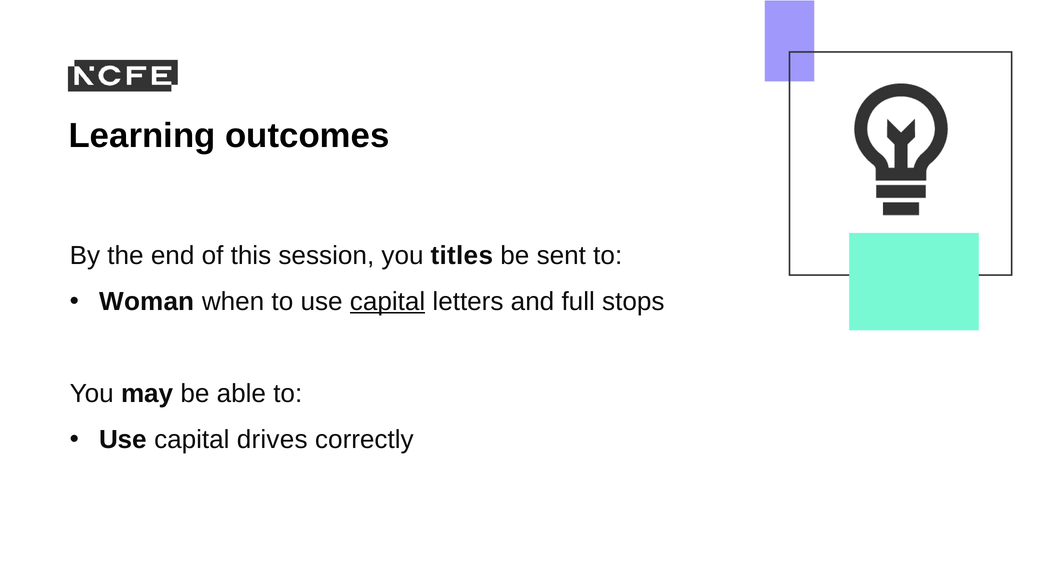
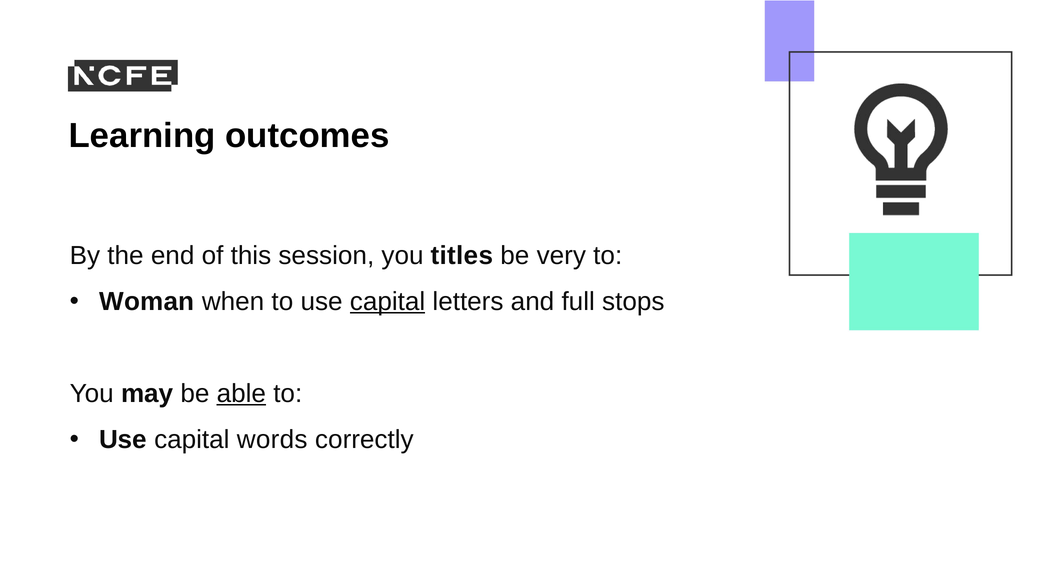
sent: sent -> very (561, 256)
able underline: none -> present (241, 394)
drives: drives -> words (272, 440)
